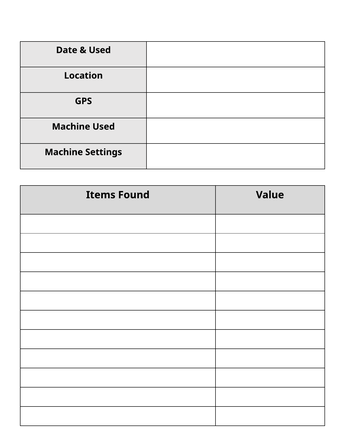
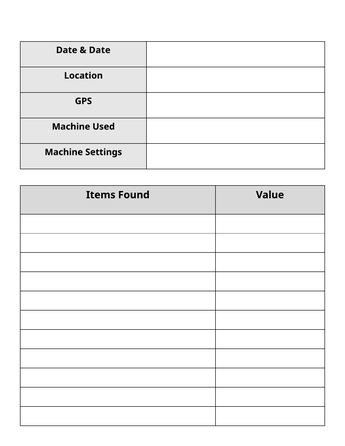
Used: Used -> Date (100, 50)
